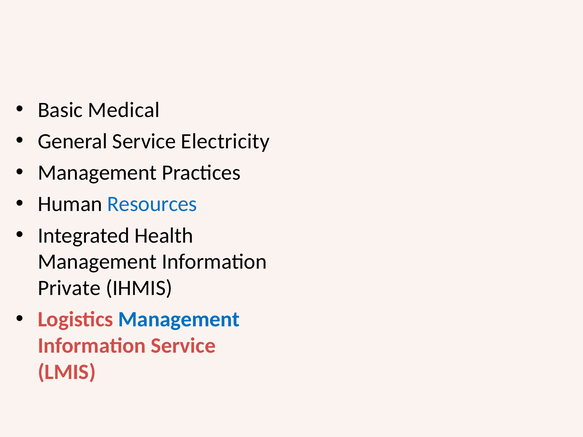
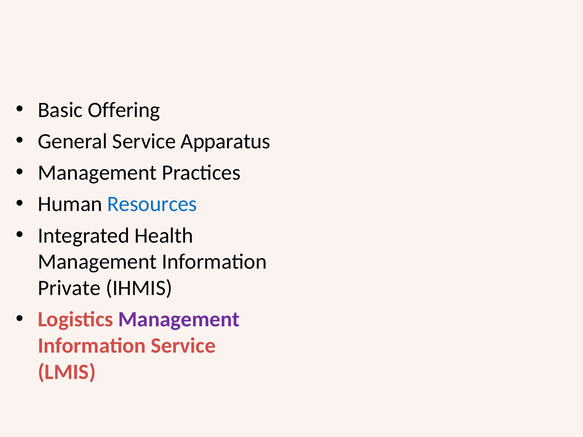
Medical: Medical -> Offering (124, 110)
Electricity: Electricity -> Apparatus (225, 141)
Management colour: blue -> purple (179, 320)
